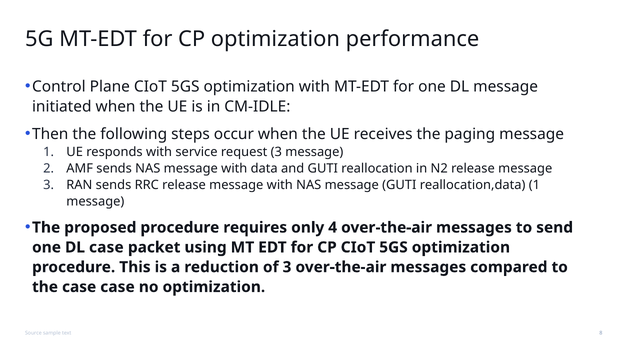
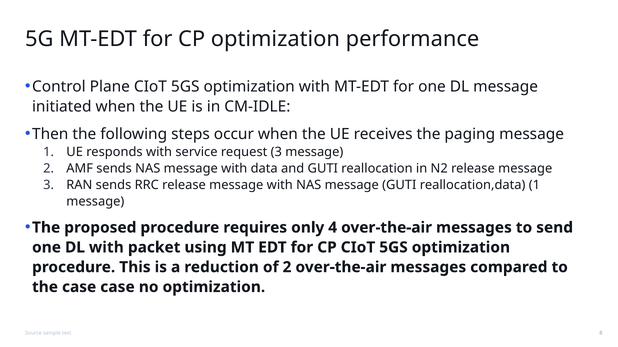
DL case: case -> with (106, 248)
of 3: 3 -> 2 (287, 268)
